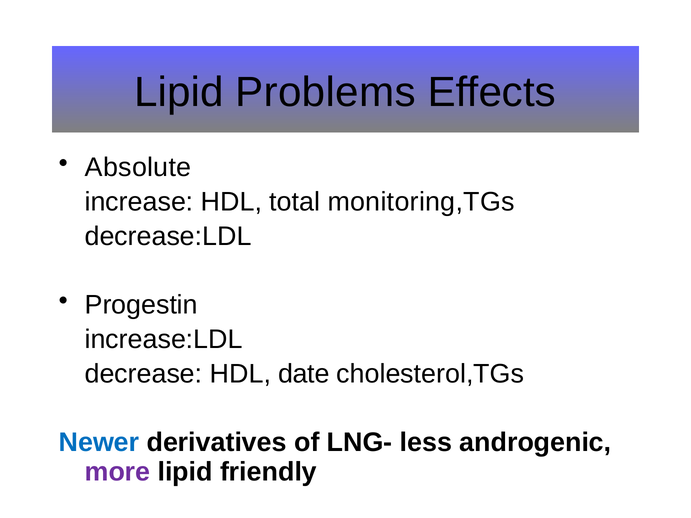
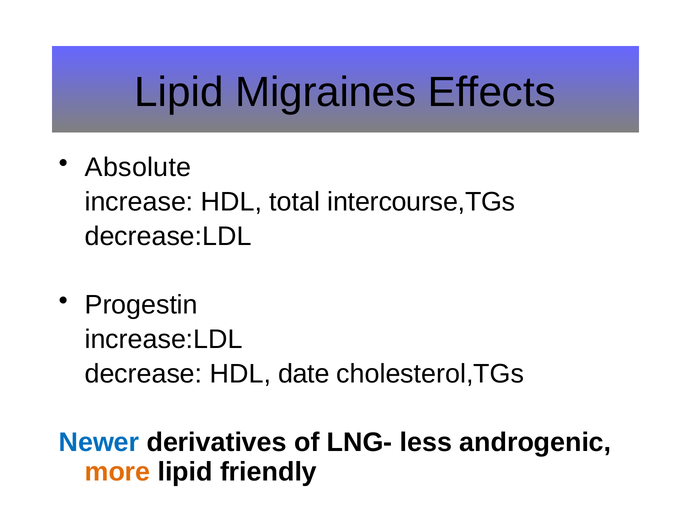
Problems: Problems -> Migraines (326, 92)
monitoring,TGs: monitoring,TGs -> intercourse,TGs (421, 202)
more colour: purple -> orange (117, 472)
